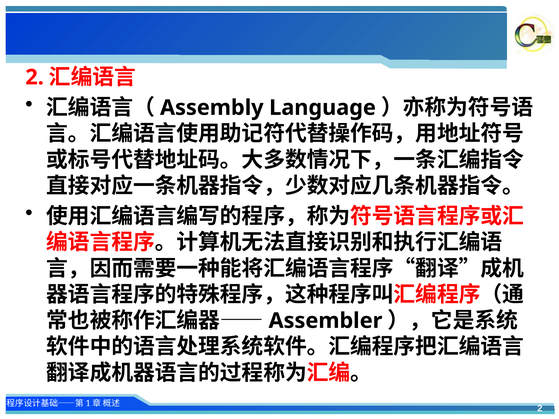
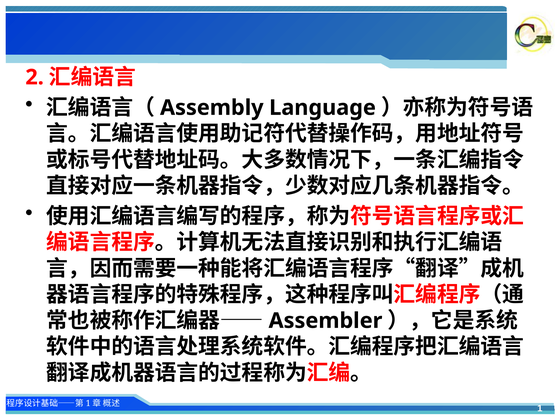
2: 2 -> 1 (540, 409)
